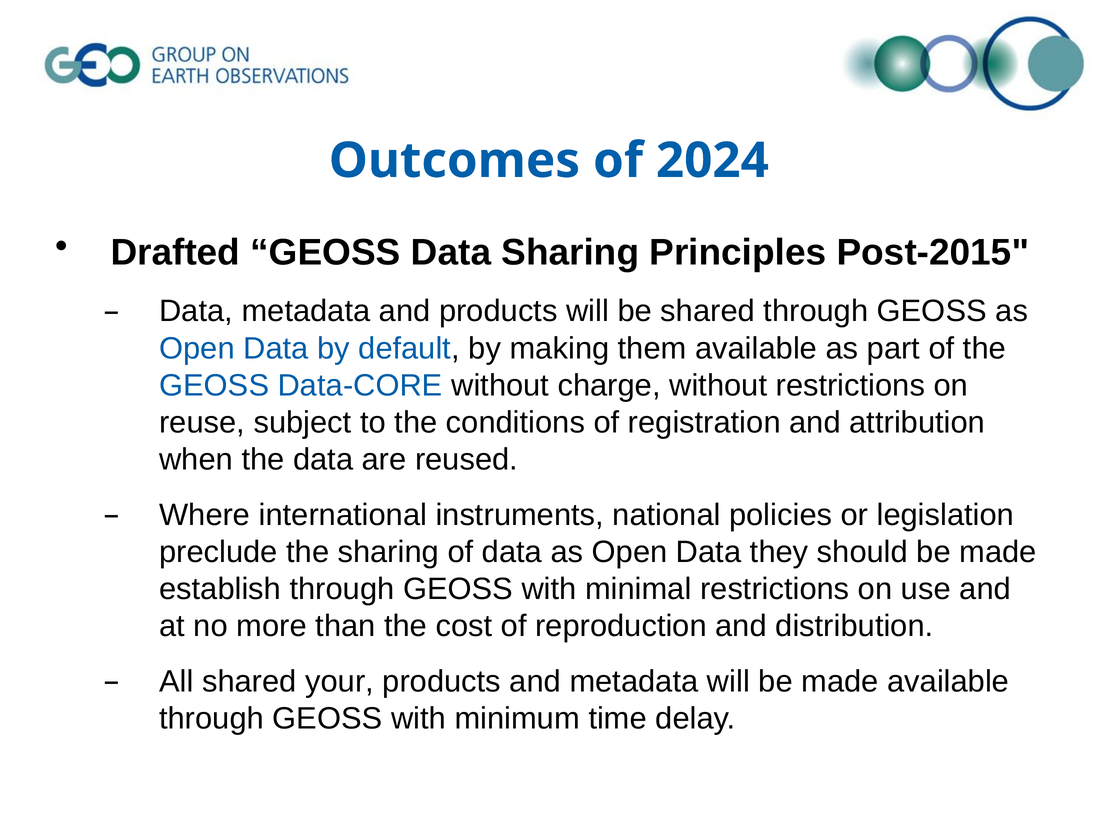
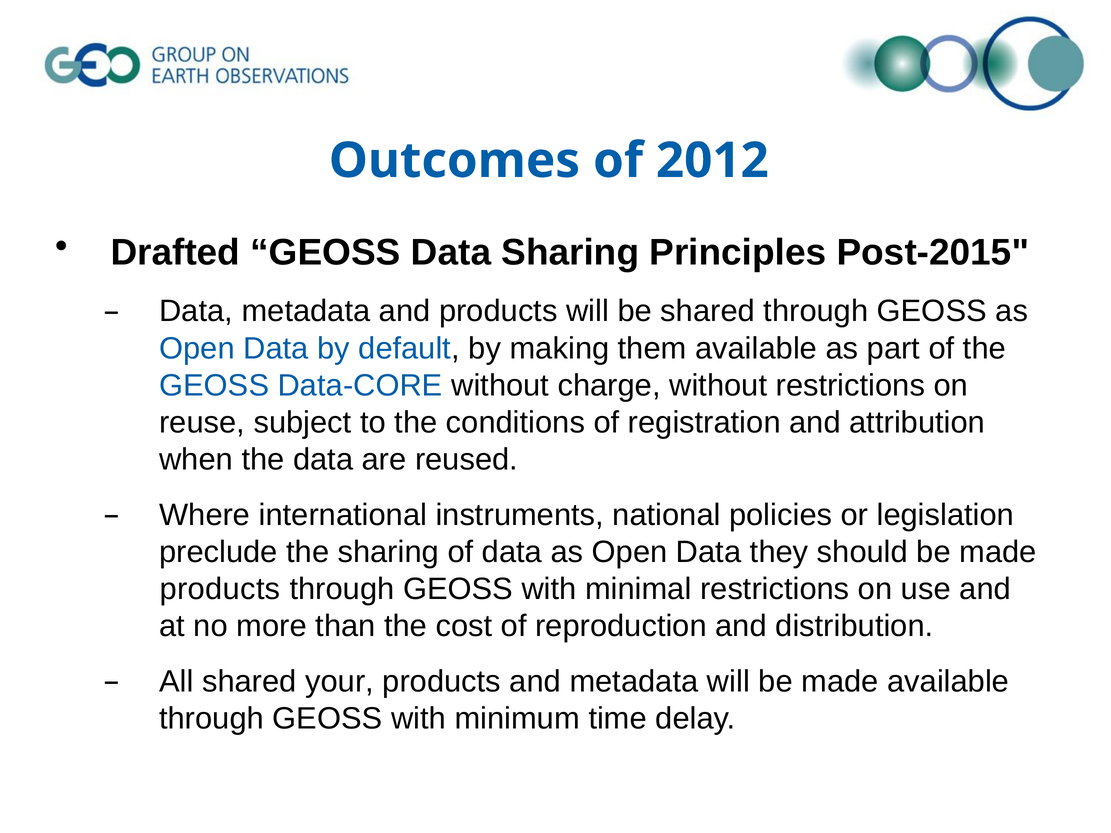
2024: 2024 -> 2012 (712, 161)
establish: establish -> products (220, 589)
